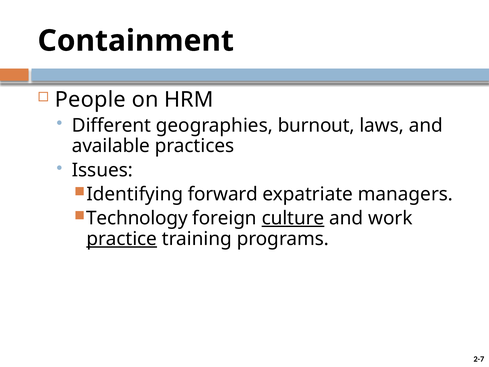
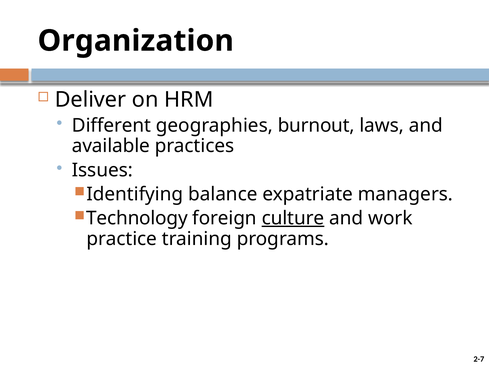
Containment: Containment -> Organization (136, 41)
People: People -> Deliver (90, 100)
forward: forward -> balance (223, 194)
practice underline: present -> none (122, 239)
